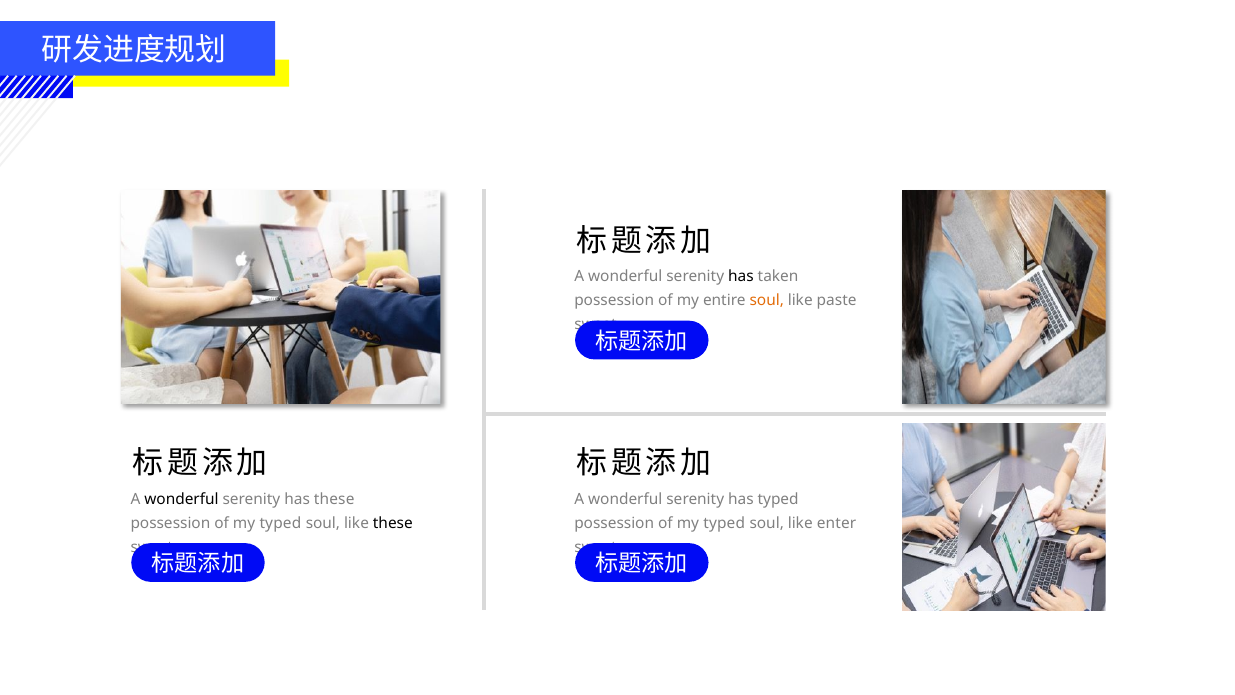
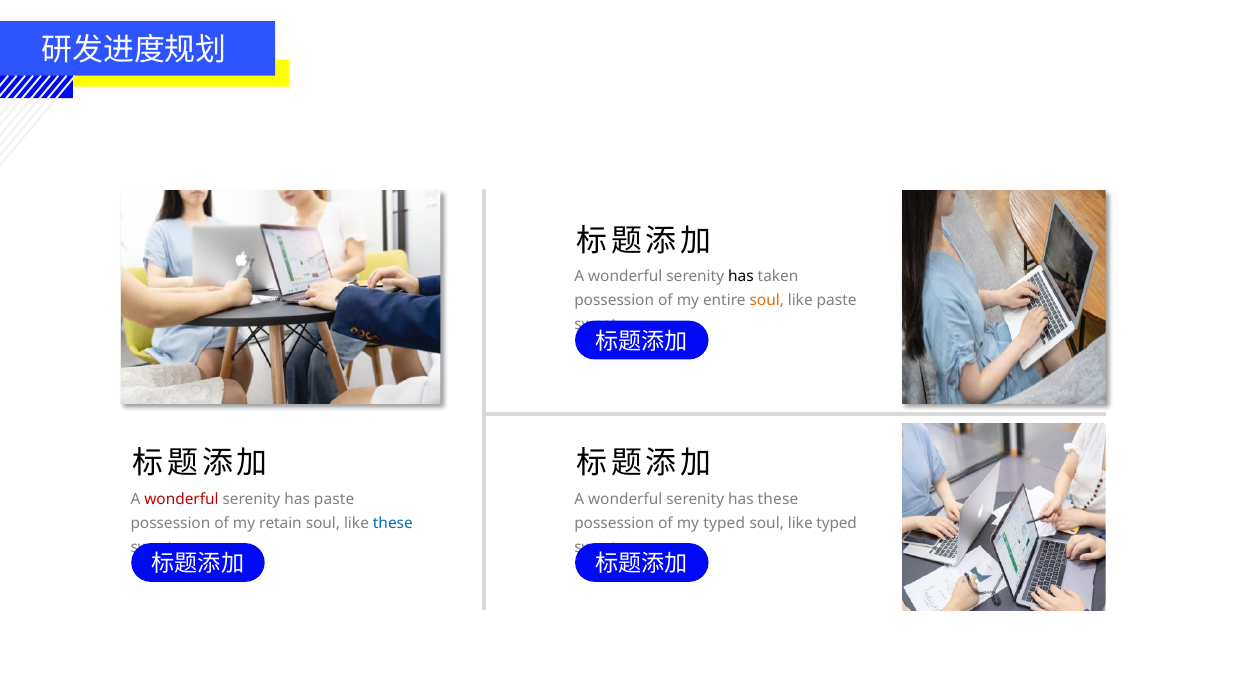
wonderful colour: black -> red (181, 499)
has these: these -> paste (334, 499)
has typed: typed -> these (778, 499)
typed: typed -> retain (280, 523)
these colour: black -> blue (393, 523)
like enter: enter -> typed (837, 523)
